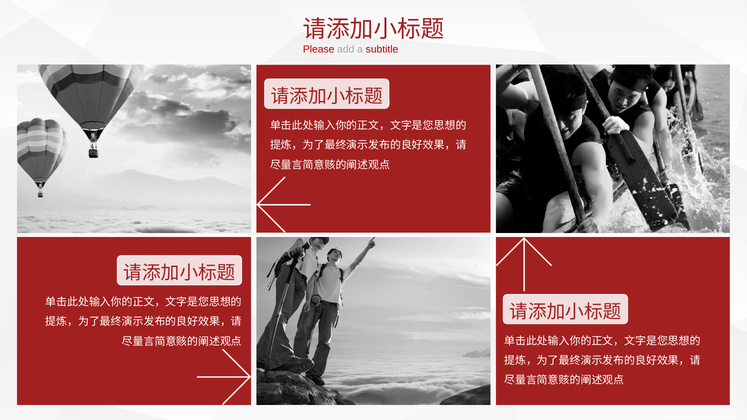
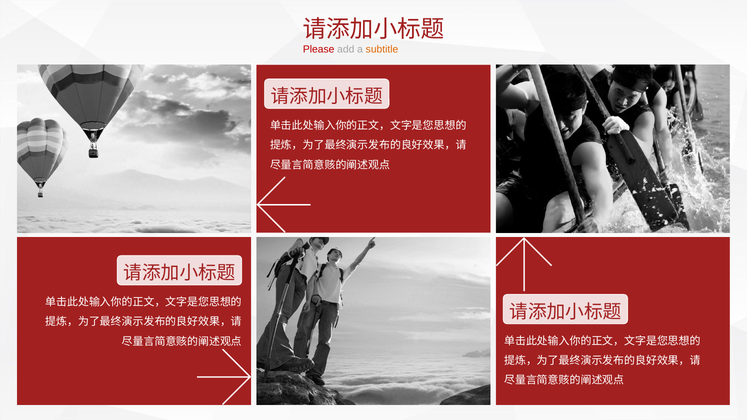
subtitle colour: red -> orange (382, 49)
